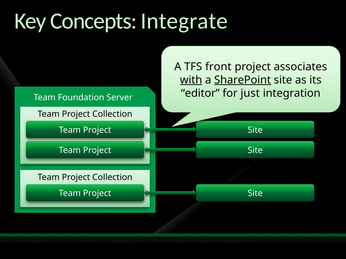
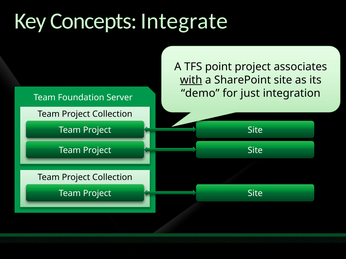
front: front -> point (218, 67)
SharePoint underline: present -> none (243, 80)
editor: editor -> demo (200, 93)
